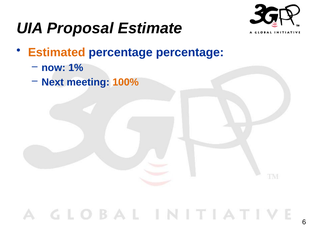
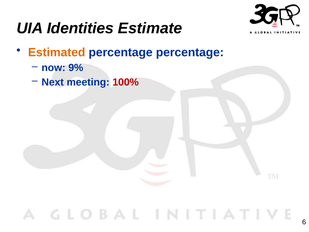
Proposal: Proposal -> Identities (80, 28)
1%: 1% -> 9% (76, 68)
100% colour: orange -> red (126, 82)
